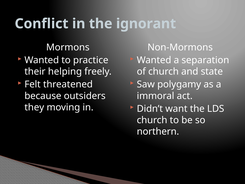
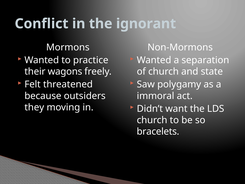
helping: helping -> wagons (65, 72)
northern: northern -> bracelets (158, 131)
